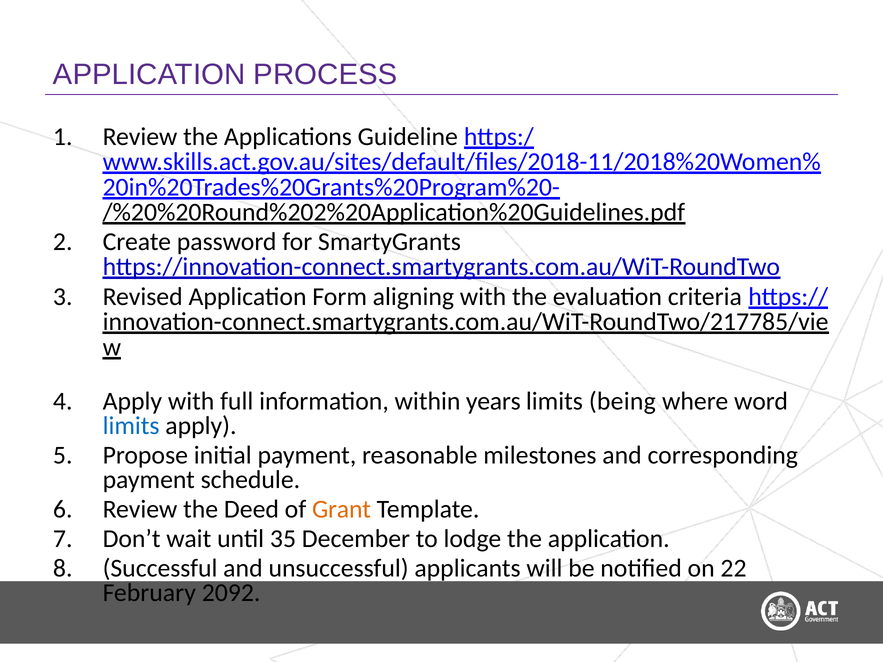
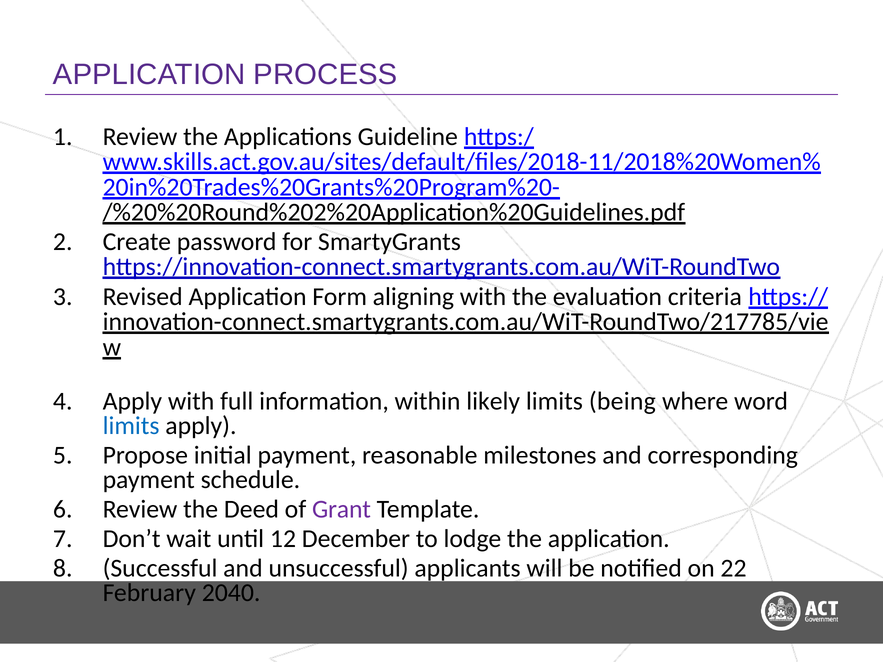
years: years -> likely (493, 401)
Grant colour: orange -> purple (341, 510)
35: 35 -> 12 (283, 539)
2092: 2092 -> 2040 (231, 593)
